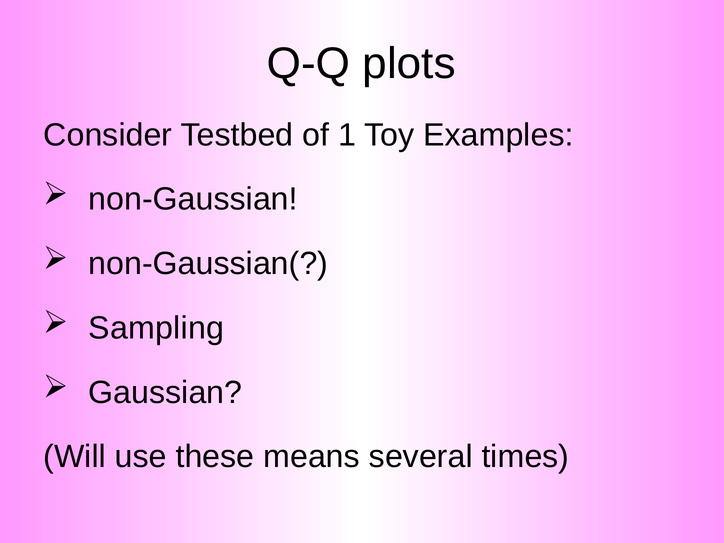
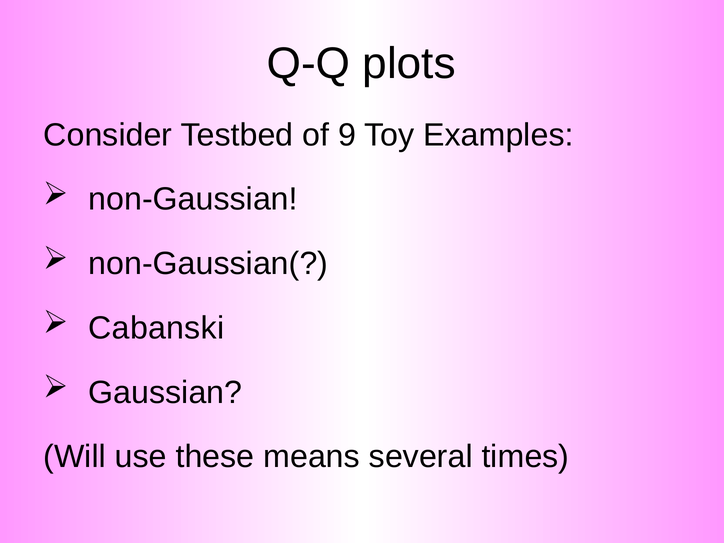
1: 1 -> 9 (347, 135)
Sampling: Sampling -> Cabanski (156, 328)
